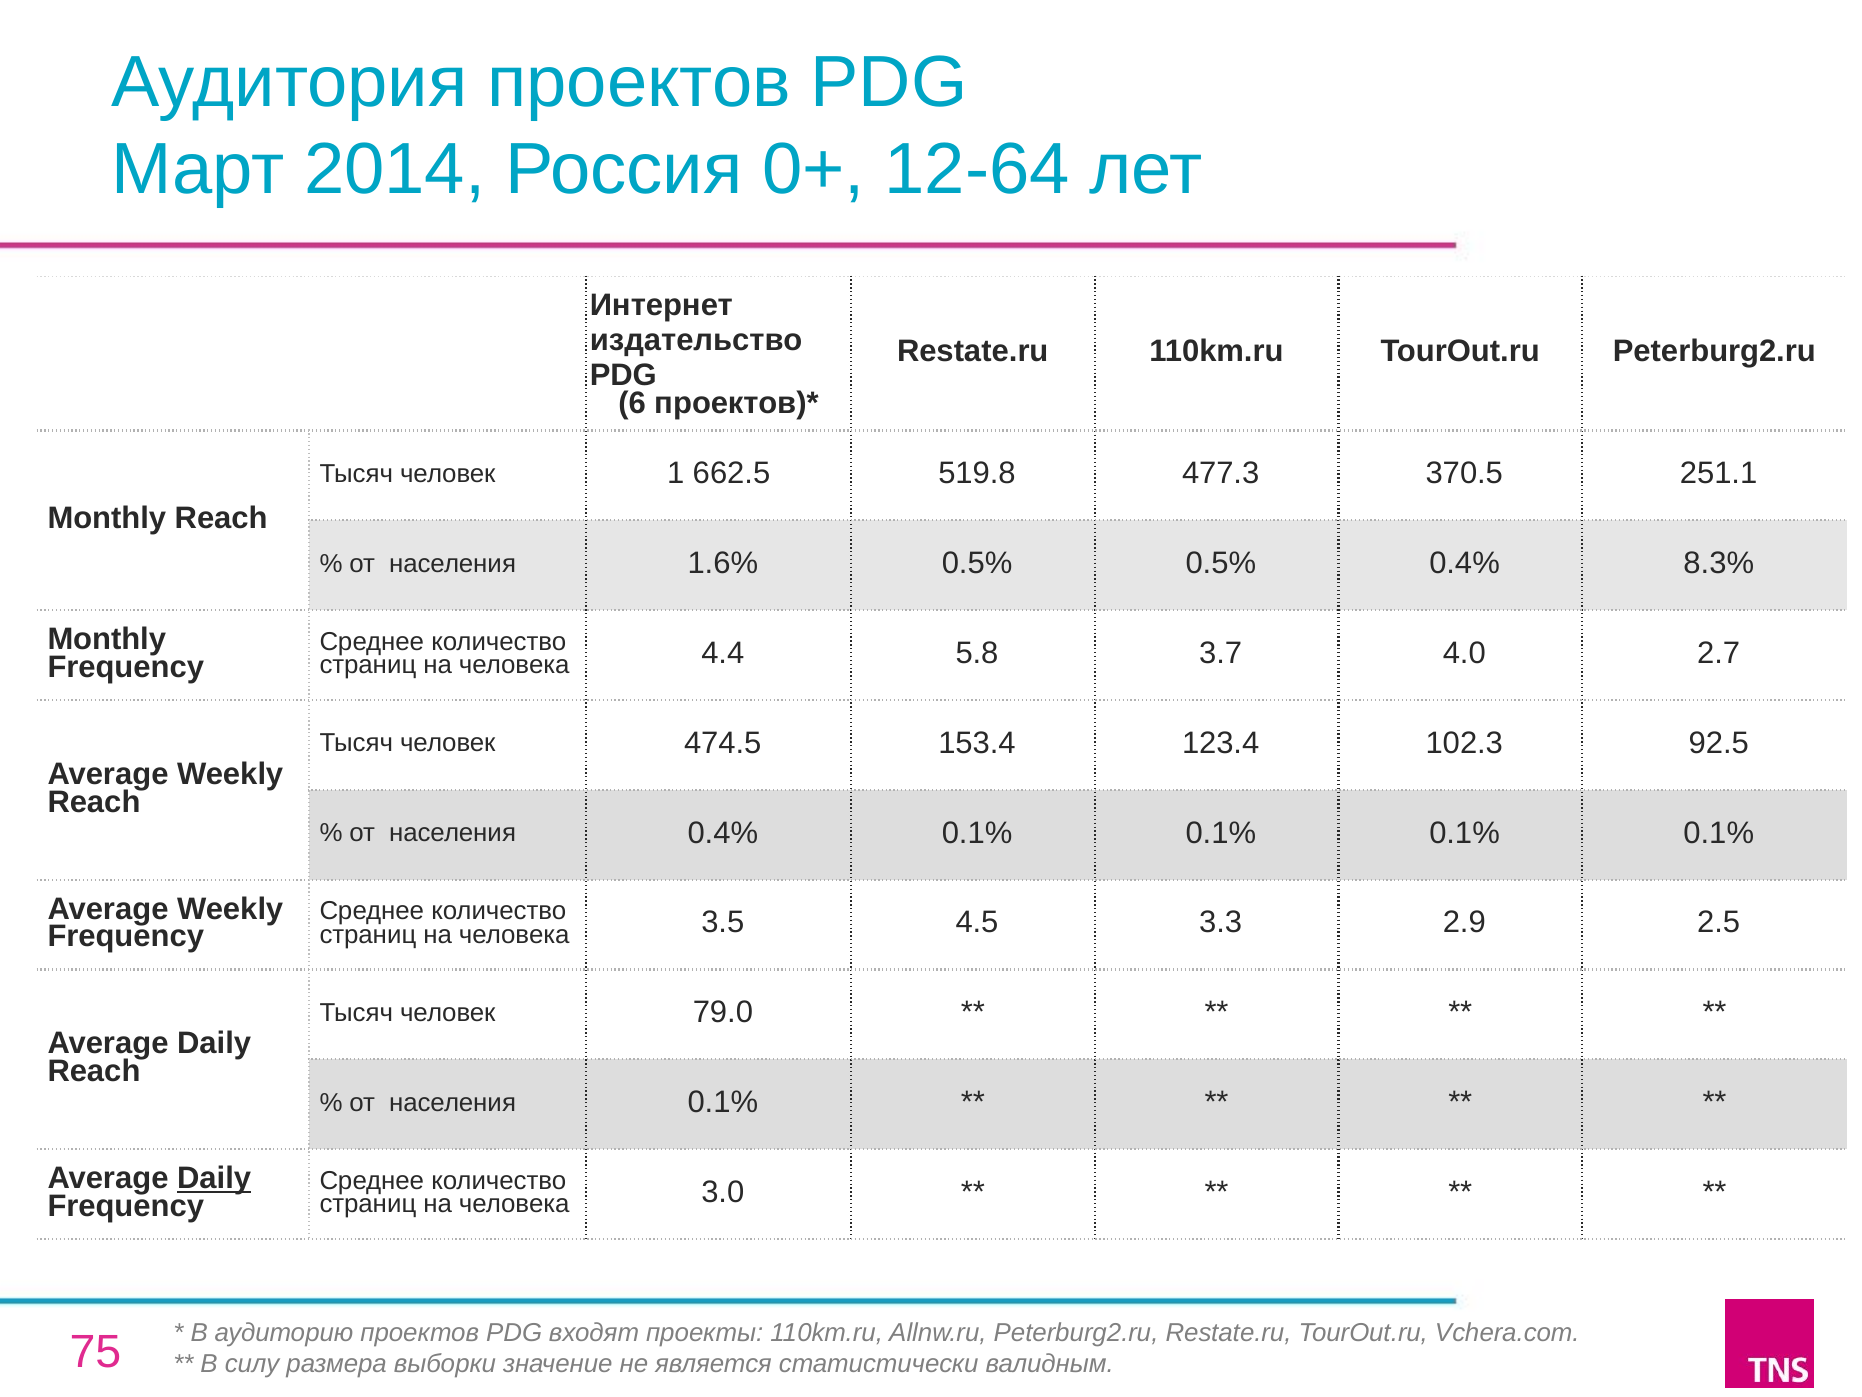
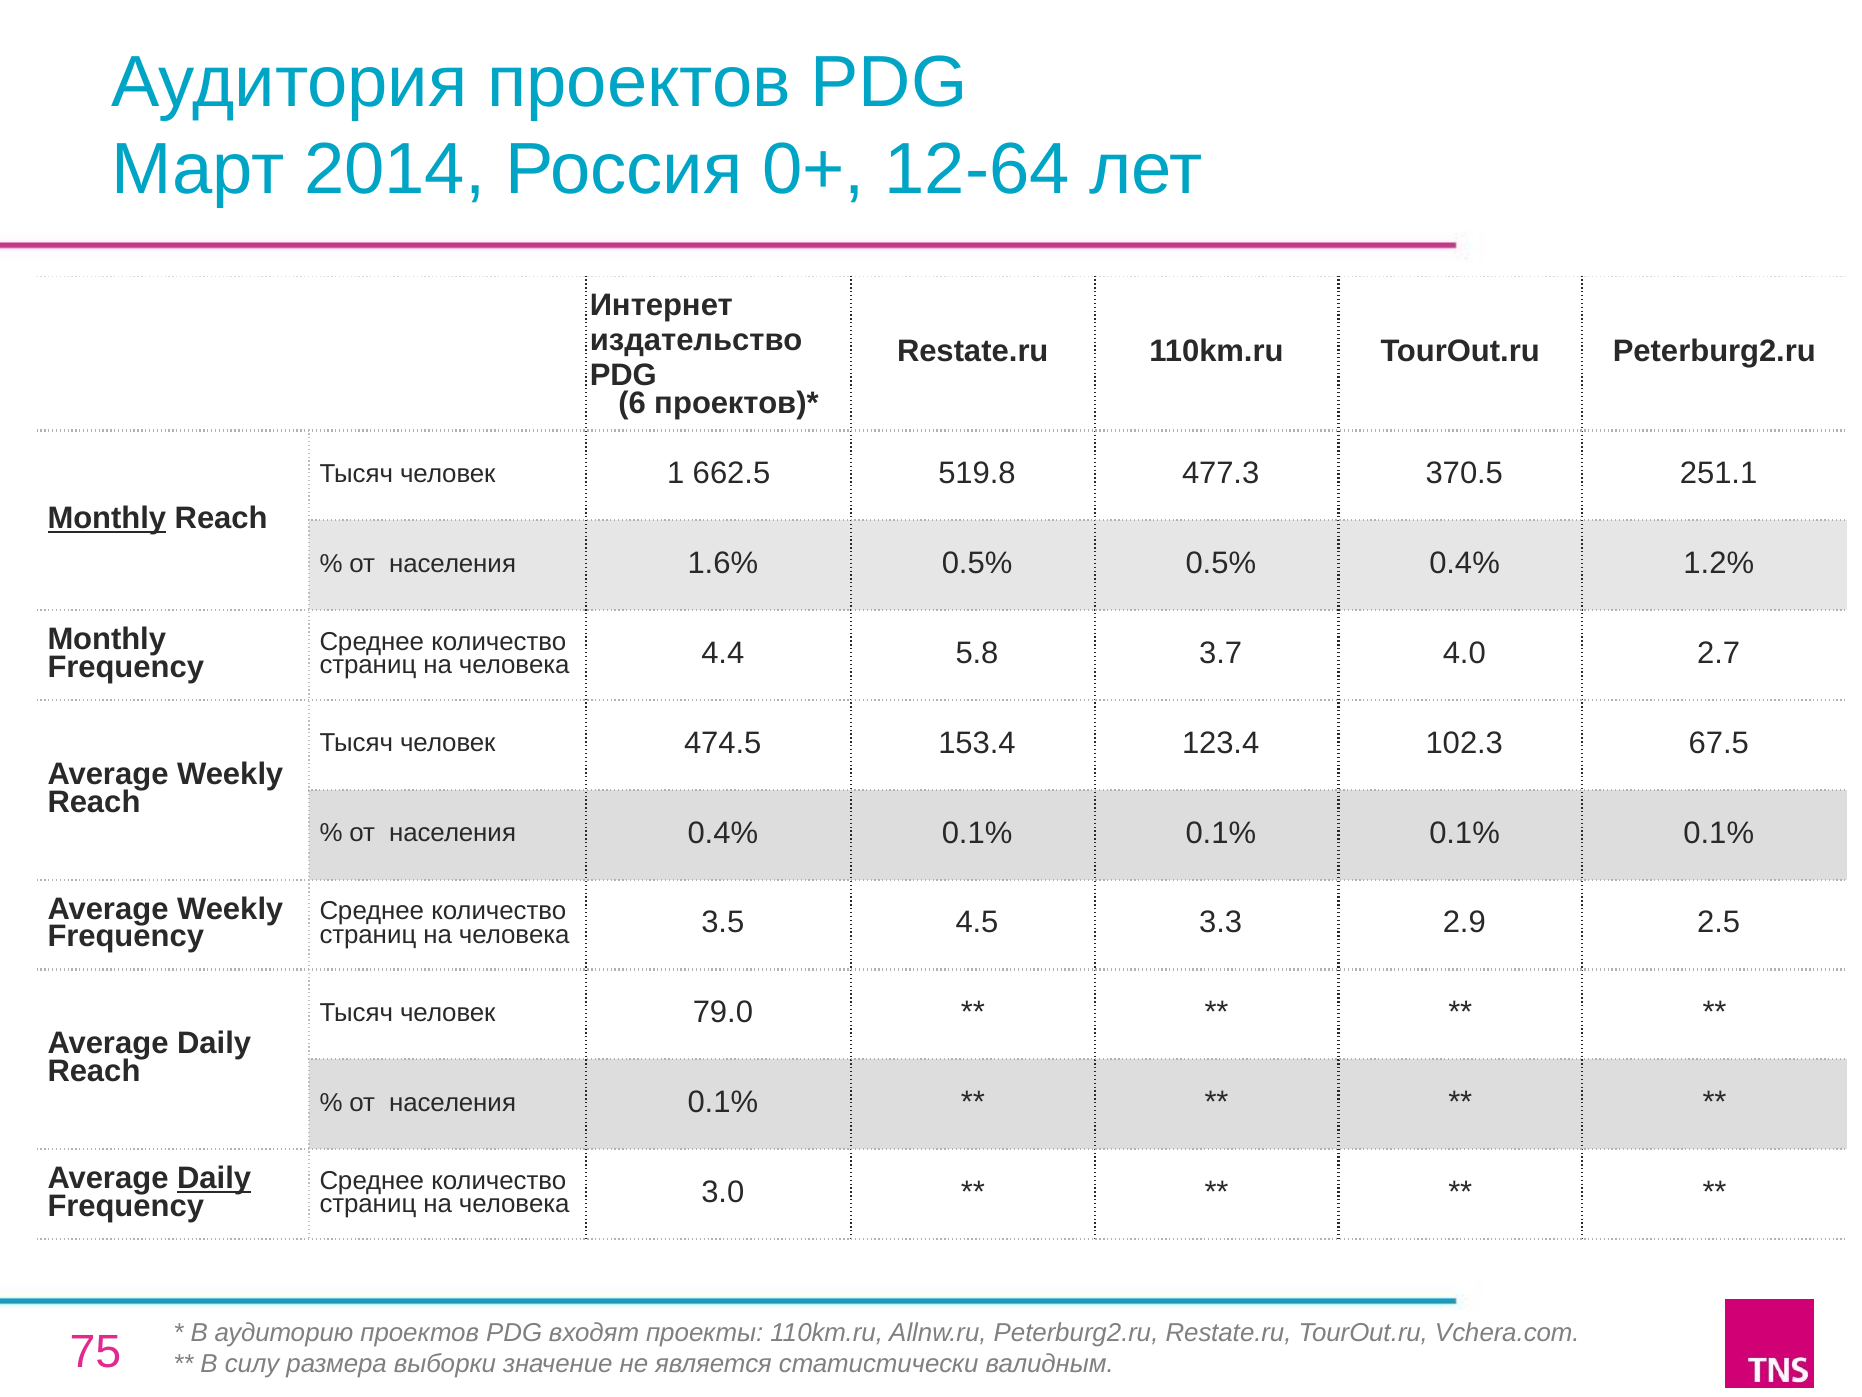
Monthly underline: none -> present (107, 518)
8.3%: 8.3% -> 1.2% (1719, 563)
92.5: 92.5 -> 67.5 (1719, 743)
